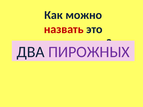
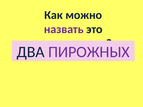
назвать colour: red -> purple (64, 29)
